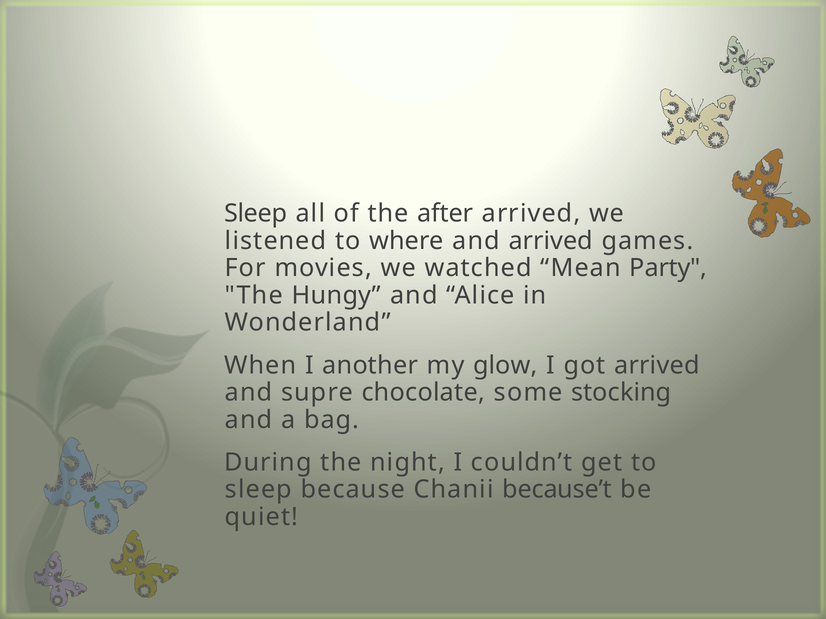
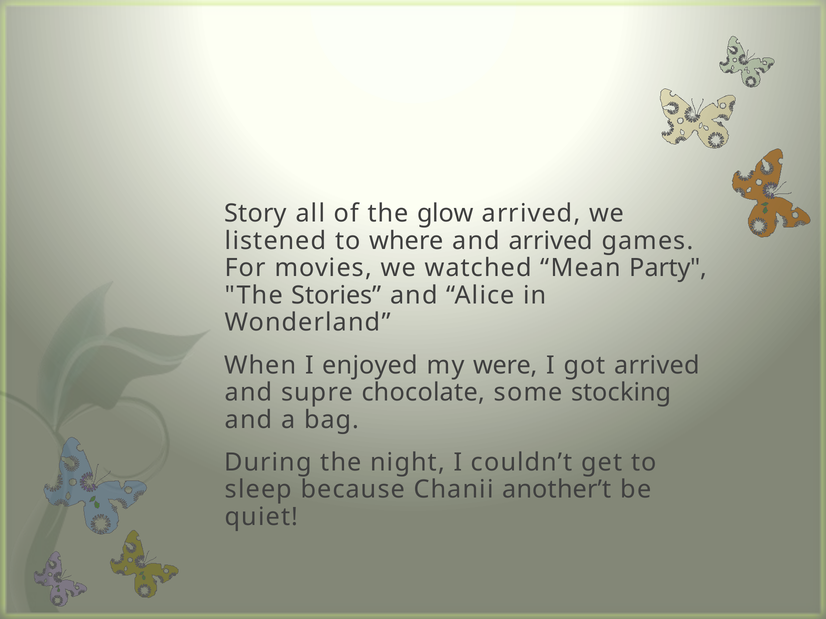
Sleep: Sleep -> Story (255, 214)
after: after -> glow (445, 214)
Hungy: Hungy -> Stories (336, 296)
another: another -> enjoyed (370, 366)
glow: glow -> were (505, 366)
because’t: because’t -> another’t (557, 490)
